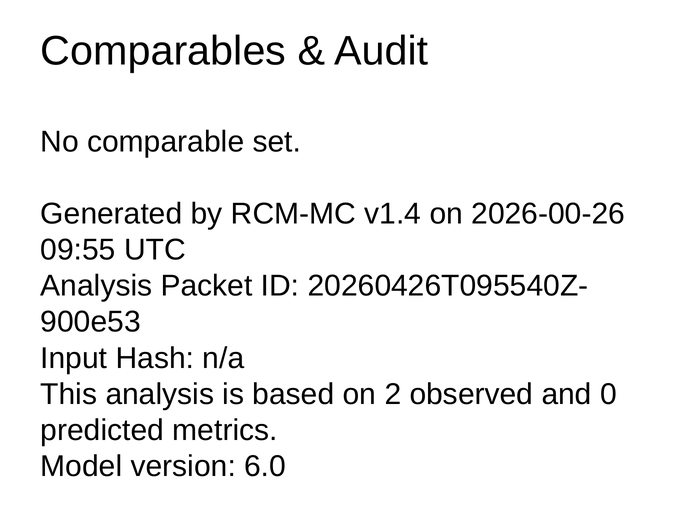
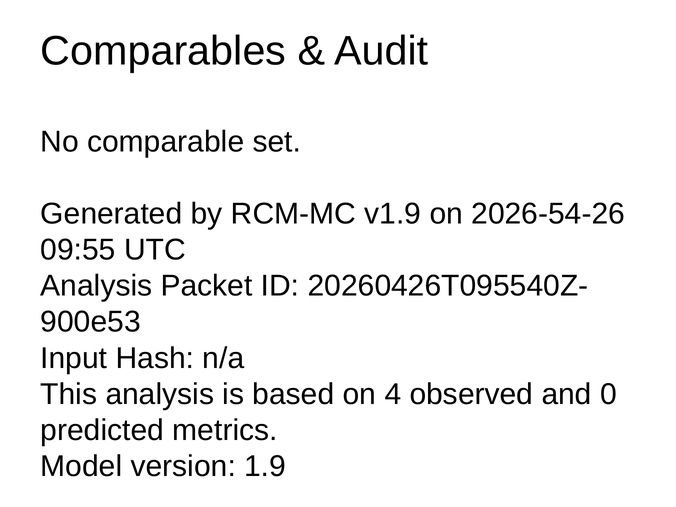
v1.4: v1.4 -> v1.9 (393, 214)
2026-00-26: 2026-00-26 -> 2026-54-26 (548, 214)
2: 2 -> 4 (393, 394)
6.0: 6.0 -> 1.9 (265, 466)
